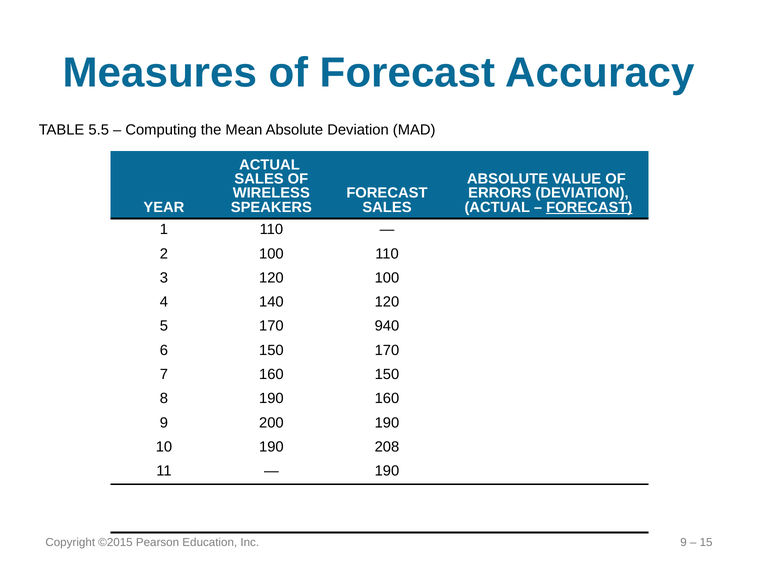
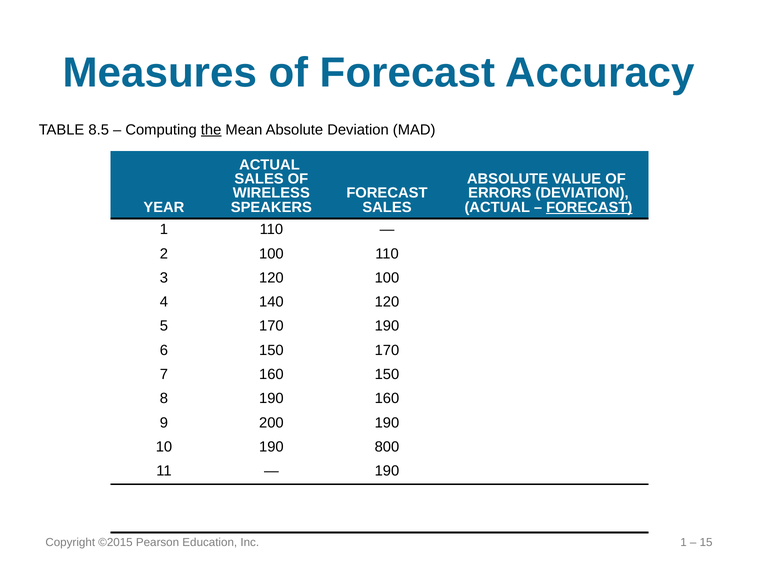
5.5: 5.5 -> 8.5 (99, 130)
the underline: none -> present (211, 130)
170 940: 940 -> 190 (387, 326)
208: 208 -> 800 (387, 447)
Inc 9: 9 -> 1 (684, 543)
